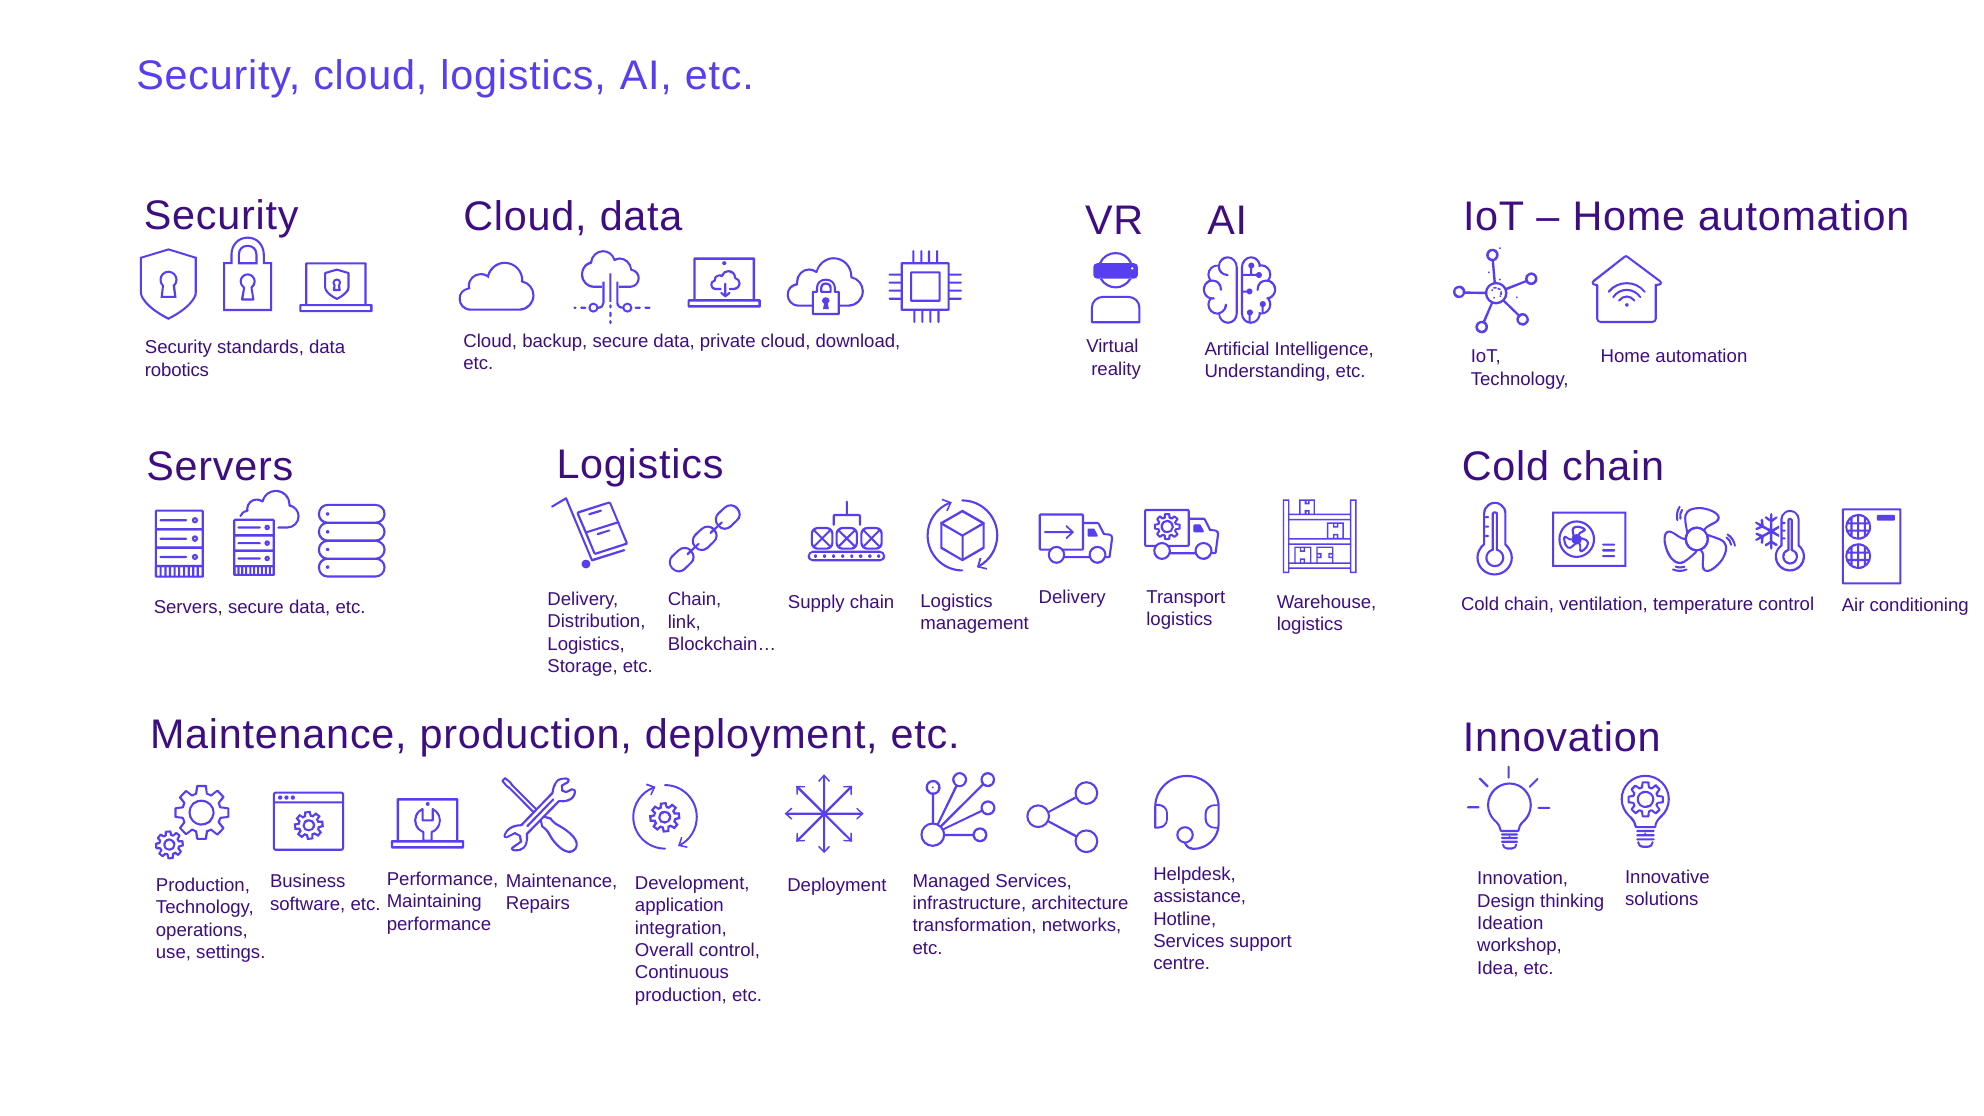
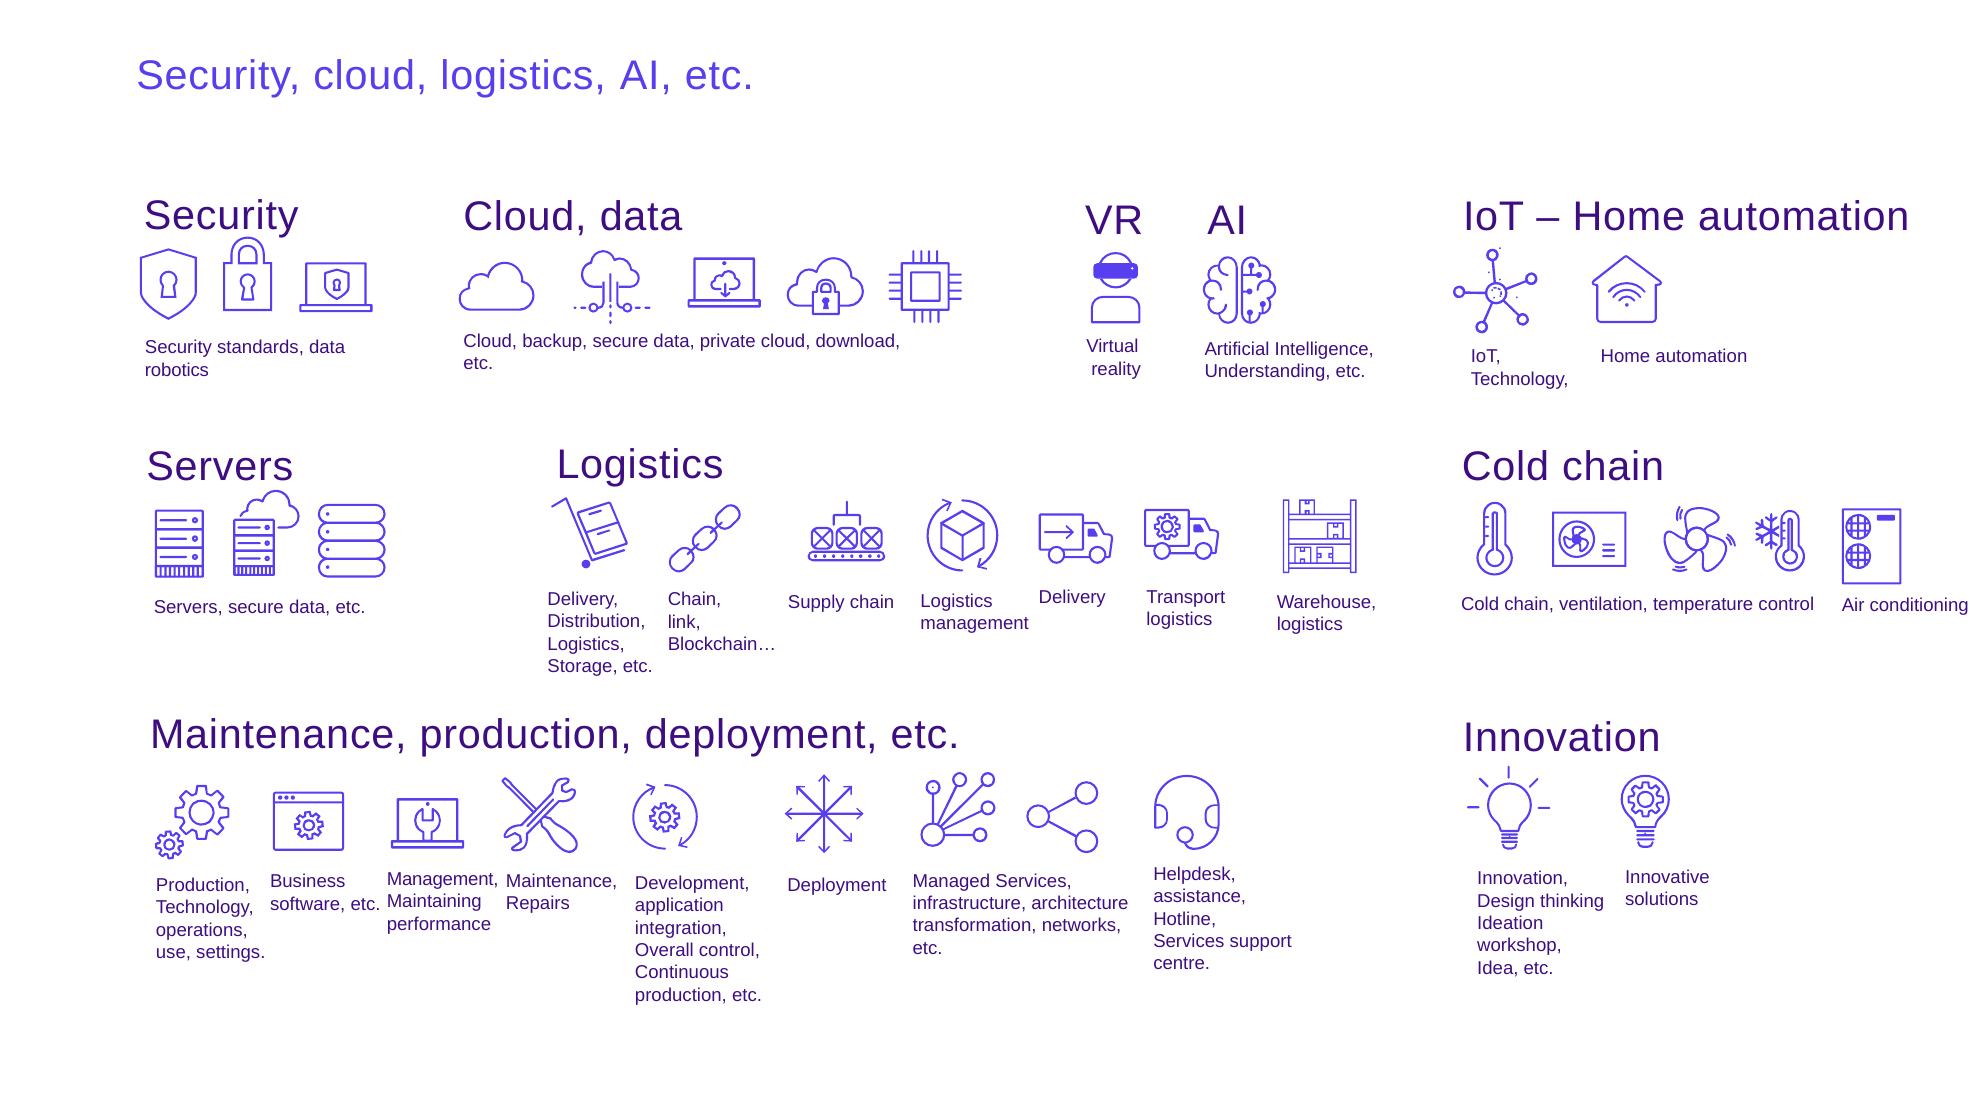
Performance: Performance -> Management (443, 880)
